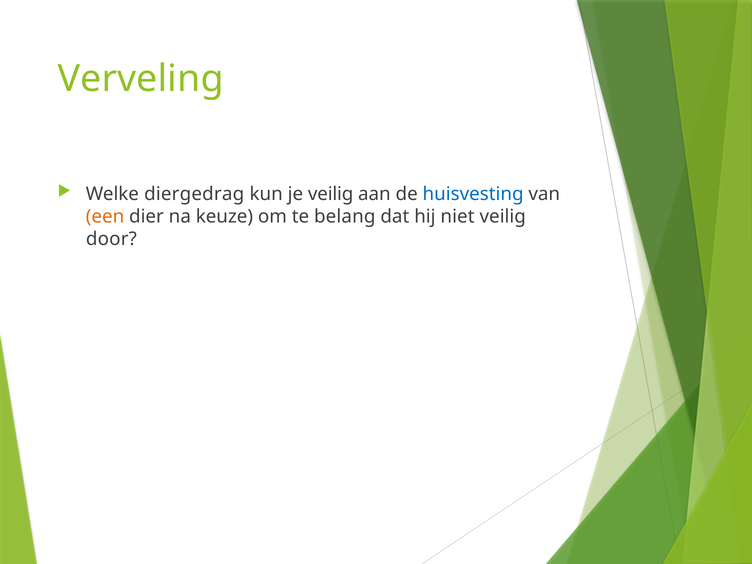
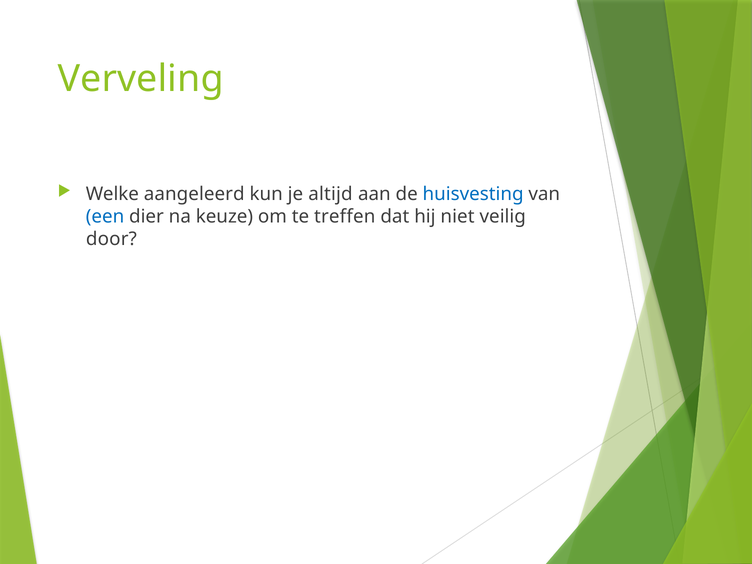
diergedrag: diergedrag -> aangeleerd (194, 194)
je veilig: veilig -> altijd (330, 194)
een colour: orange -> blue (105, 217)
belang: belang -> treffen (345, 217)
